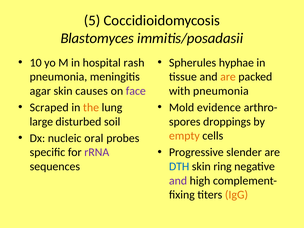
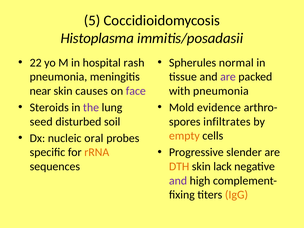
Blastomyces: Blastomyces -> Histoplasma (97, 38)
10: 10 -> 22 (36, 63)
hyphae: hyphae -> normal (236, 63)
are colour: orange -> purple (228, 77)
agar: agar -> near (40, 91)
Scraped: Scraped -> Steroids (49, 107)
the colour: orange -> purple (91, 107)
large: large -> seed (41, 122)
droppings: droppings -> infiltrates (227, 122)
rRNA colour: purple -> orange (97, 152)
DTH colour: blue -> orange (179, 166)
ring: ring -> lack (223, 166)
